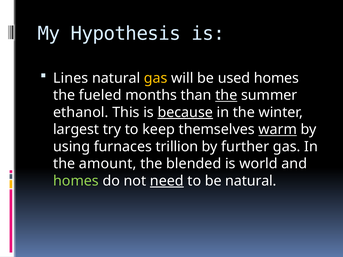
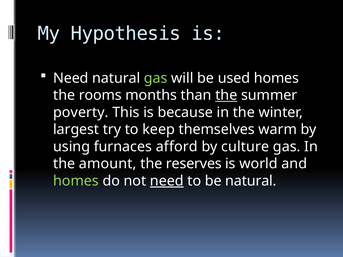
Lines: Lines -> Need (71, 78)
gas colour: yellow -> light green (156, 78)
fueled: fueled -> rooms (100, 95)
ethanol: ethanol -> poverty (81, 112)
because underline: present -> none (185, 112)
warm underline: present -> none (278, 130)
trillion: trillion -> afford (177, 147)
further: further -> culture (245, 147)
blended: blended -> reserves (194, 164)
